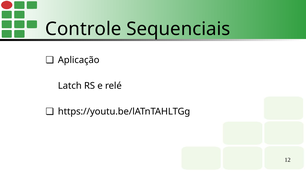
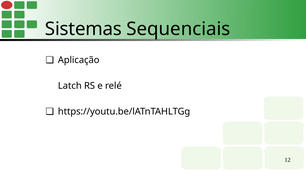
Controle: Controle -> Sistemas (83, 29)
